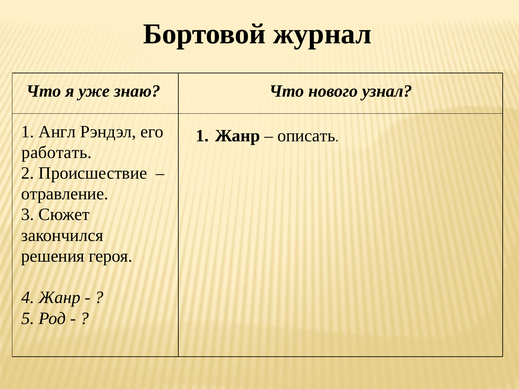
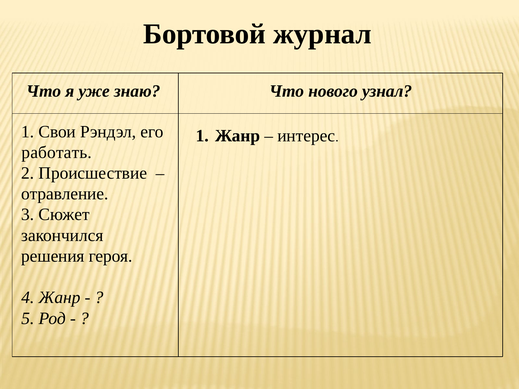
Англ: Англ -> Свои (57, 132)
описать: описать -> интерес (306, 136)
